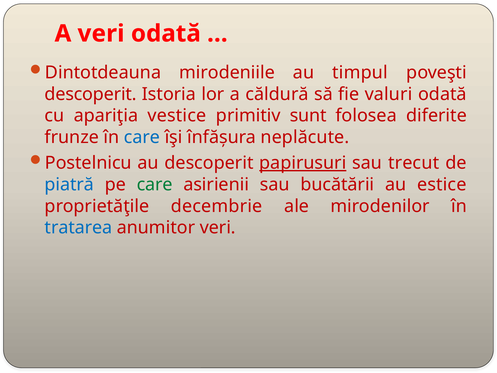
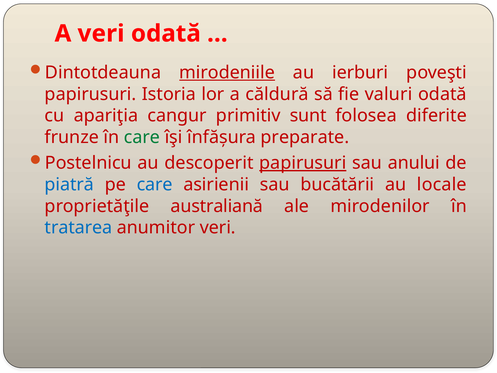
mirodeniile underline: none -> present (227, 72)
timpul: timpul -> ierburi (360, 72)
descoperit: descoperit -> papirusuri (91, 94)
vestice: vestice -> cangur (177, 116)
care colour: blue -> green (142, 137)
neplăcute: neplăcute -> preparate (305, 137)
trecut: trecut -> anului (414, 163)
care colour: green -> blue (155, 184)
estice: estice -> locale (442, 184)
decembrie: decembrie -> australiană (217, 206)
